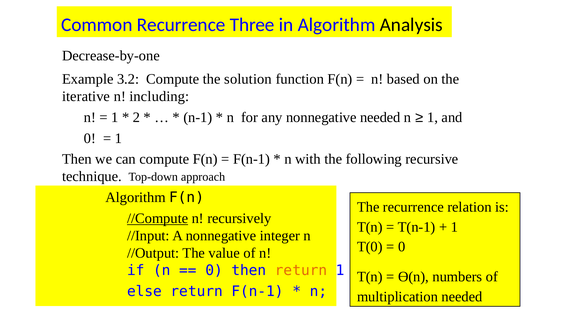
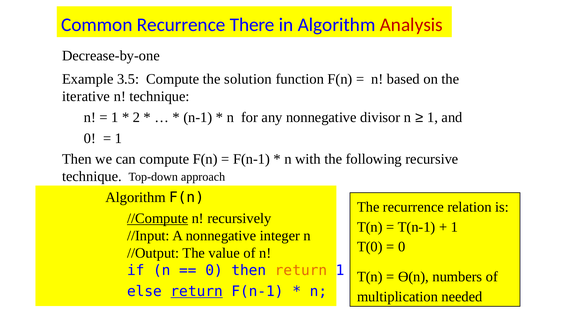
Three: Three -> There (252, 25)
Analysis colour: black -> red (411, 25)
3.2: 3.2 -> 3.5 (128, 79)
n including: including -> technique (159, 96)
nonnegative needed: needed -> divisor (380, 117)
return underline: none -> present (197, 292)
